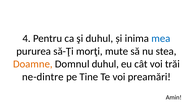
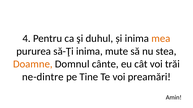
mea colour: blue -> orange (161, 39)
să-Ţi morţi: morţi -> inima (89, 51)
Domnul duhul: duhul -> cânte (105, 64)
